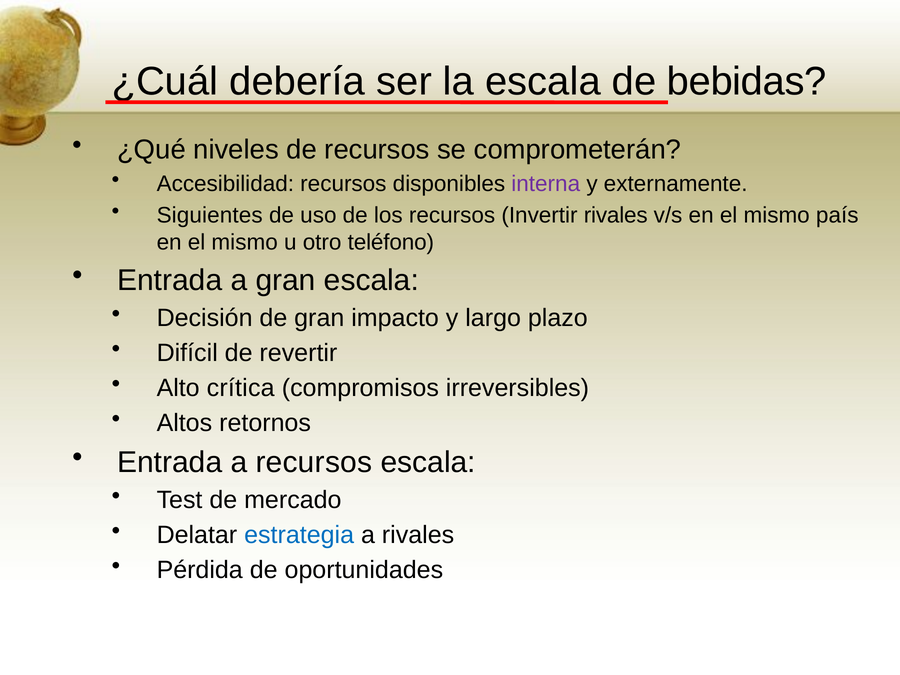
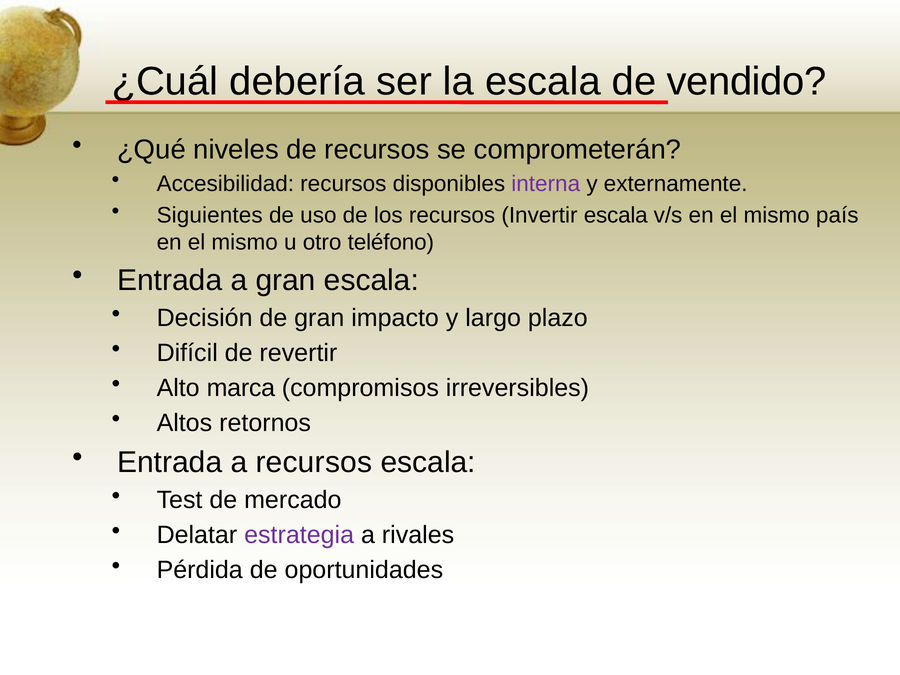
bebidas: bebidas -> vendido (747, 81)
Invertir rivales: rivales -> escala (616, 215)
crítica: crítica -> marca (241, 388)
estrategia colour: blue -> purple (299, 535)
